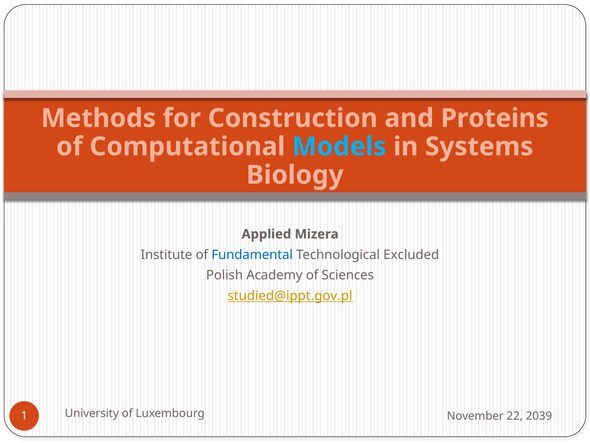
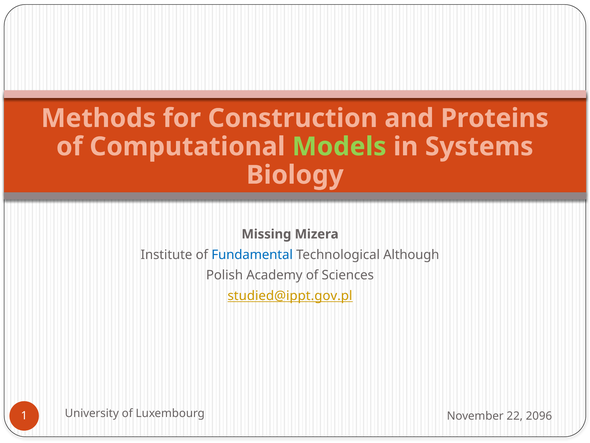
Models colour: light blue -> light green (339, 146)
Applied: Applied -> Missing (266, 234)
Excluded: Excluded -> Although (411, 254)
2039: 2039 -> 2096 (539, 416)
